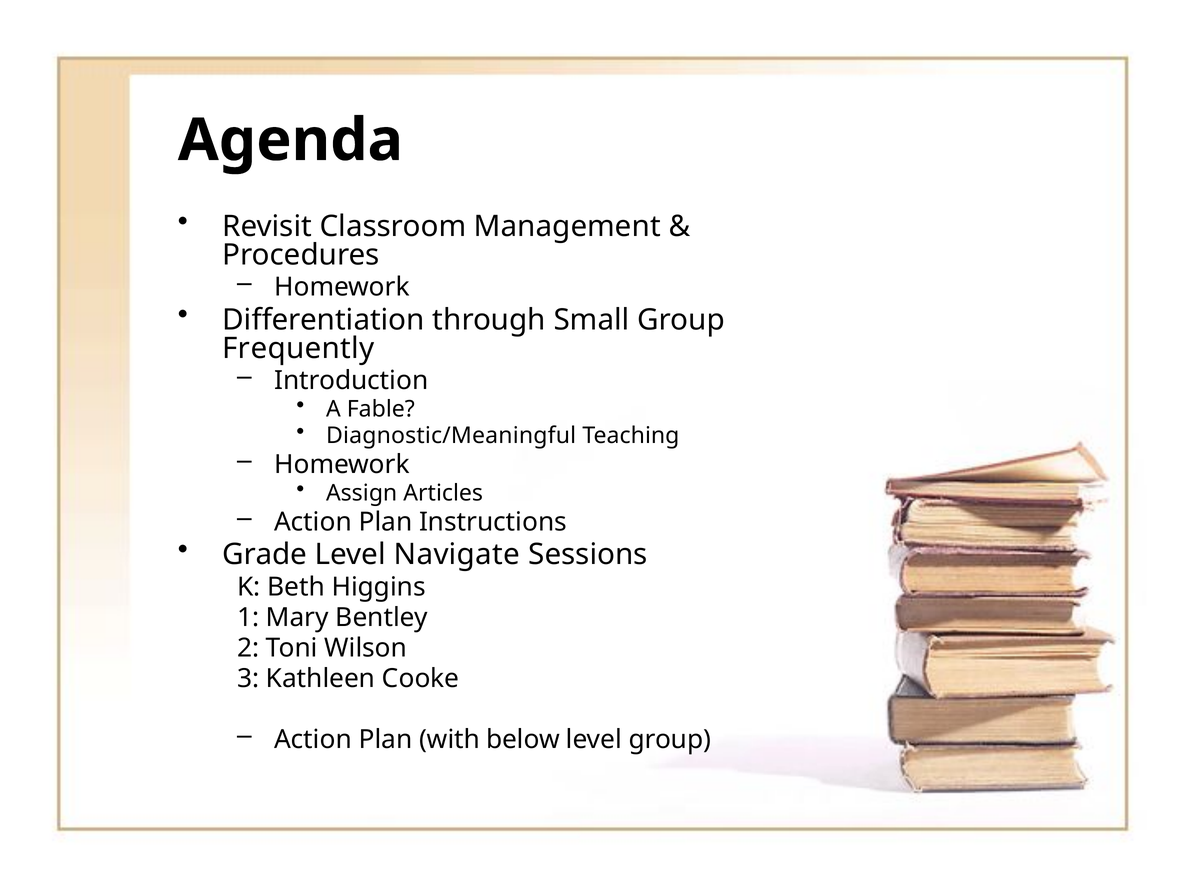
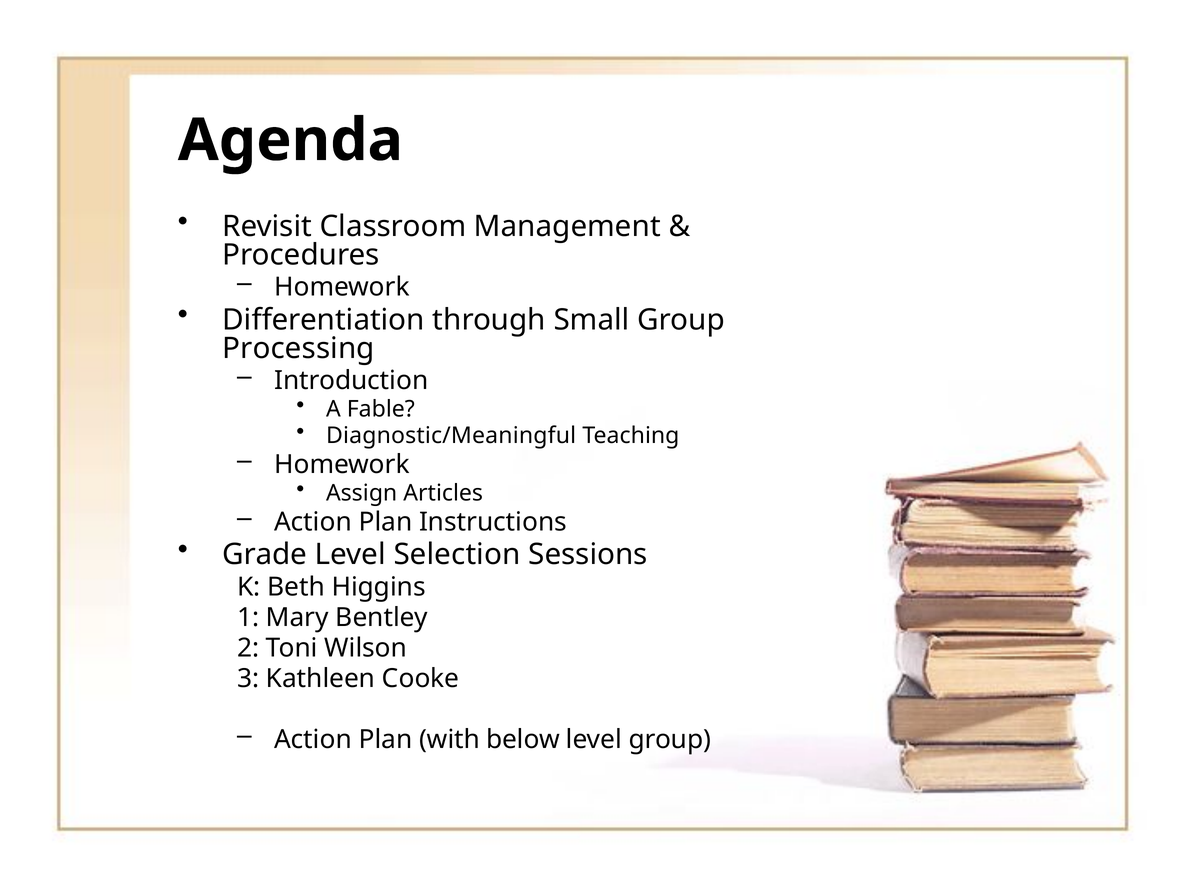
Frequently: Frequently -> Processing (298, 348)
Navigate: Navigate -> Selection (457, 555)
